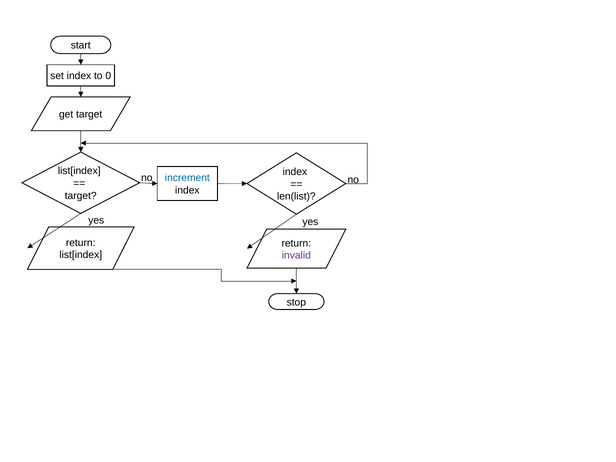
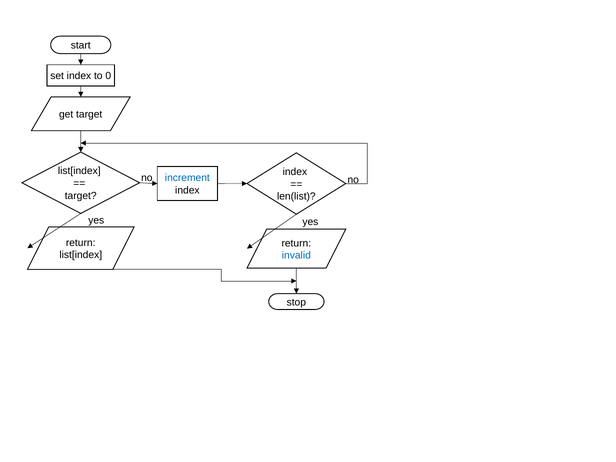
invalid colour: purple -> blue (296, 255)
